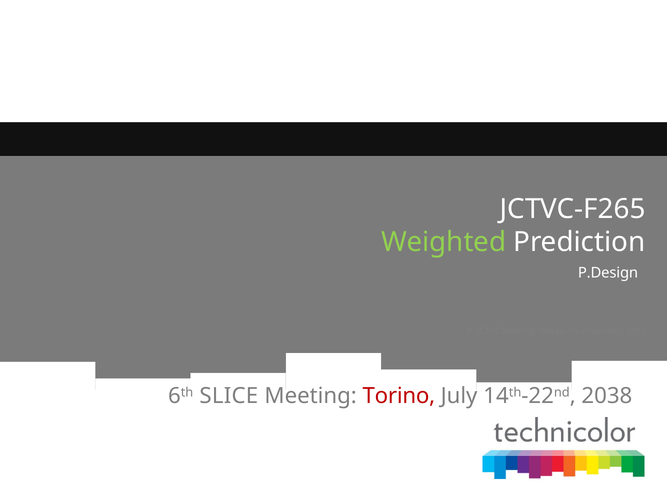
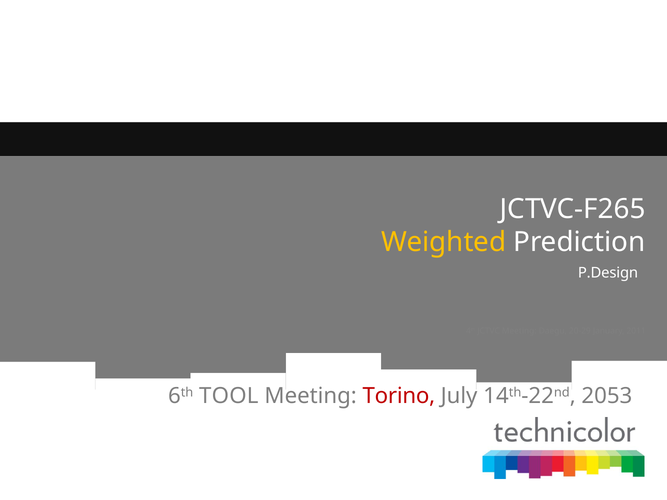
Weighted colour: light green -> yellow (444, 242)
SLICE: SLICE -> TOOL (229, 396)
2038: 2038 -> 2053 (607, 396)
